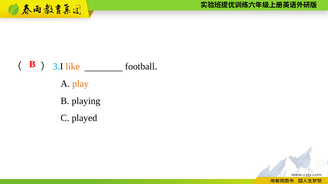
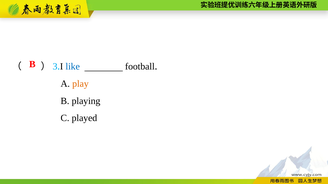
like colour: orange -> blue (73, 67)
